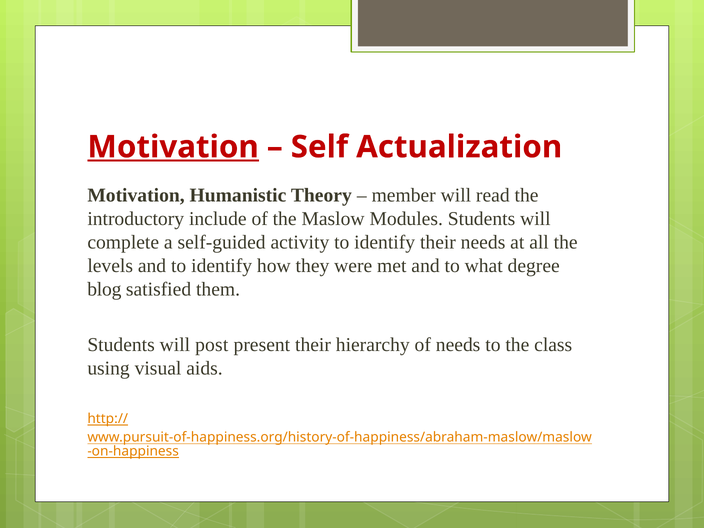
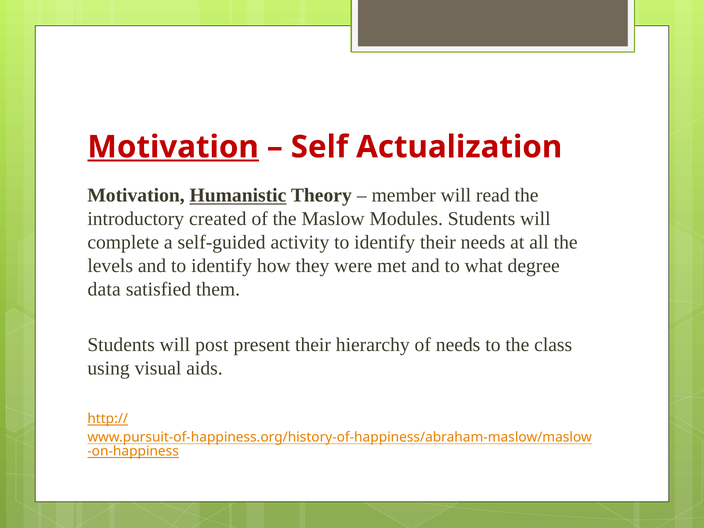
Humanistic underline: none -> present (238, 196)
include: include -> created (218, 219)
blog: blog -> data (104, 289)
